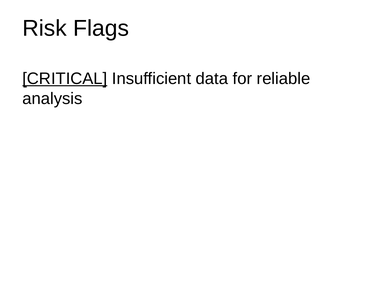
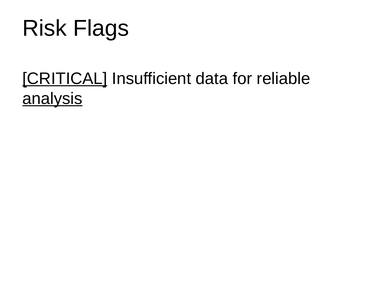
analysis underline: none -> present (52, 98)
